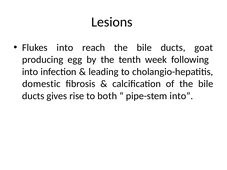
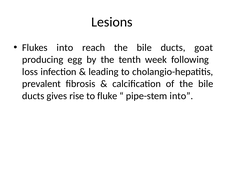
into: into -> loss (30, 72)
domestic: domestic -> prevalent (41, 84)
both: both -> fluke (107, 96)
